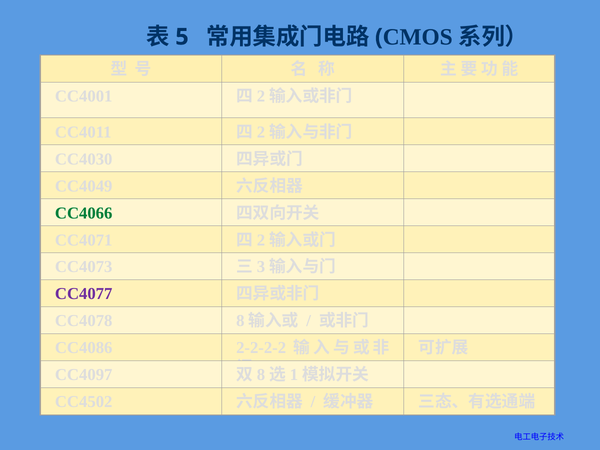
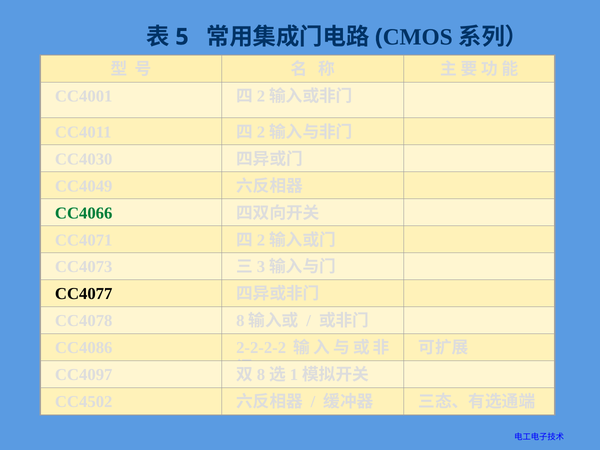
CC4077 colour: purple -> black (84, 294)
